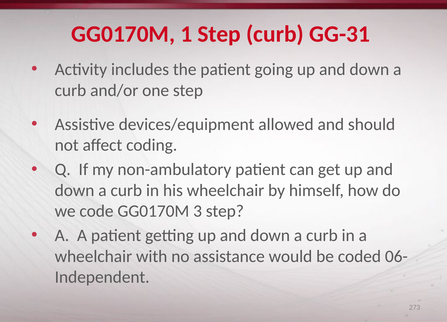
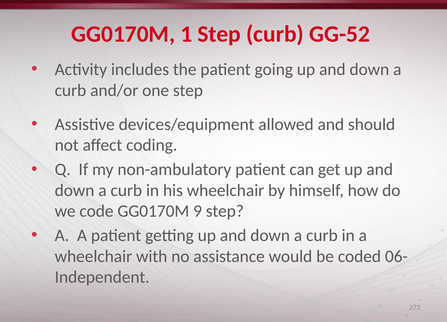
GG-31: GG-31 -> GG-52 (340, 34)
3: 3 -> 9 (198, 211)
